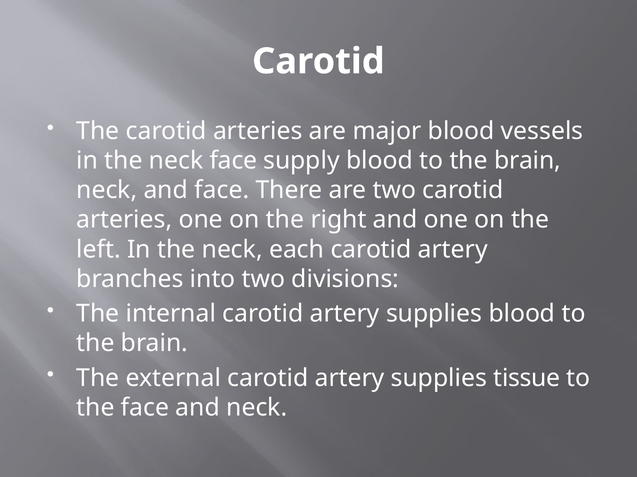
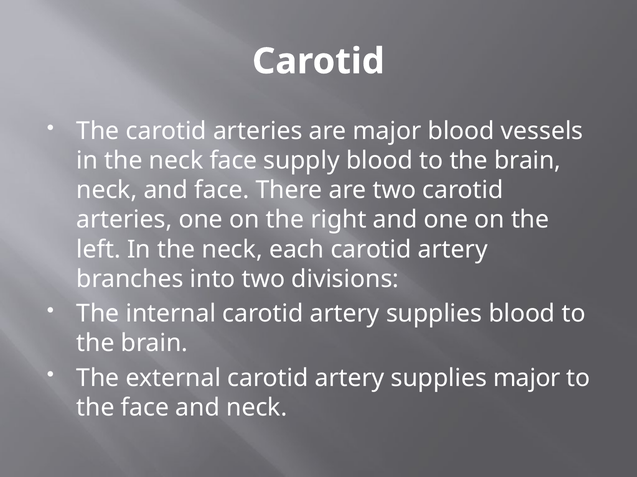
supplies tissue: tissue -> major (527, 378)
